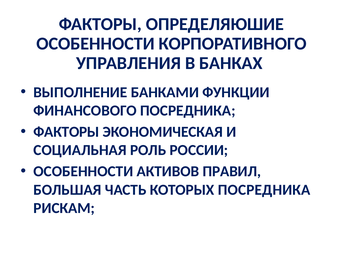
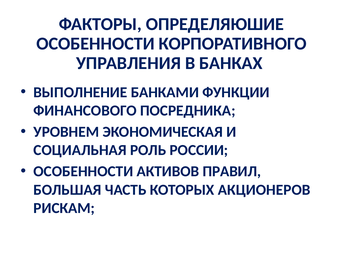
ФАКТОРЫ: ФАКТОРЫ -> УРОВНЕМ (66, 132)
КОТОРЫХ ПОСРЕДНИКА: ПОСРЕДНИКА -> АКЦИОНЕРОВ (264, 190)
